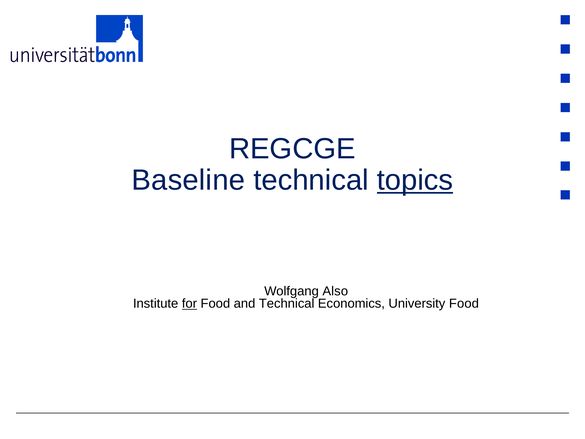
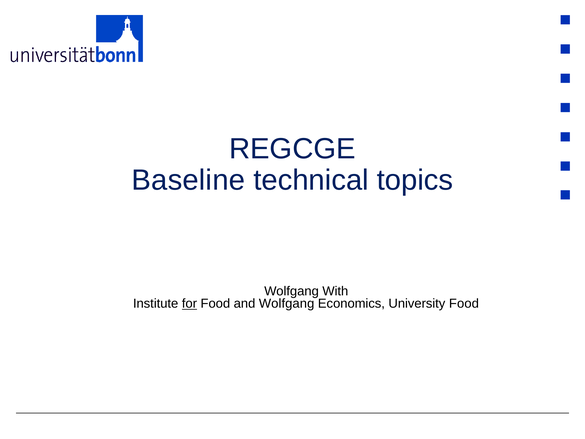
topics underline: present -> none (415, 180)
Also: Also -> With (335, 291)
and Technical: Technical -> Wolfgang (287, 304)
